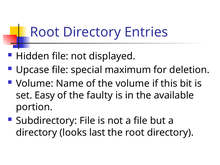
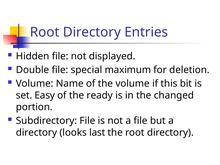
Upcase: Upcase -> Double (33, 70)
faulty: faulty -> ready (100, 95)
available: available -> changed (174, 95)
